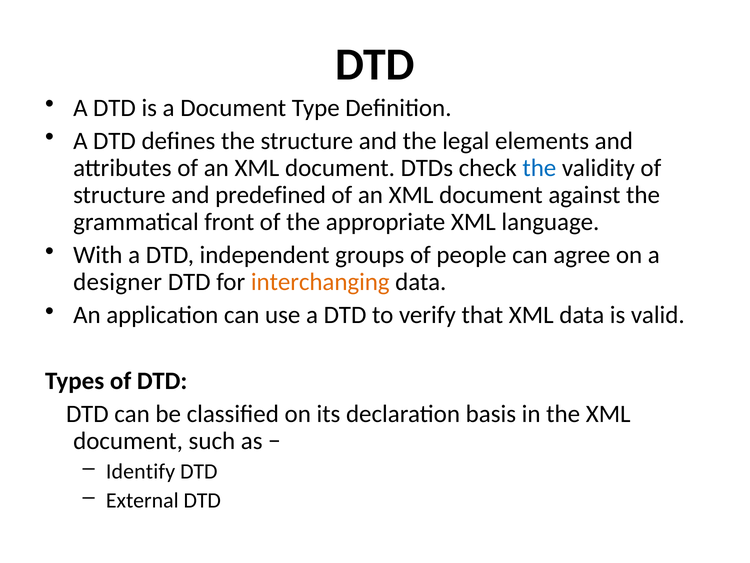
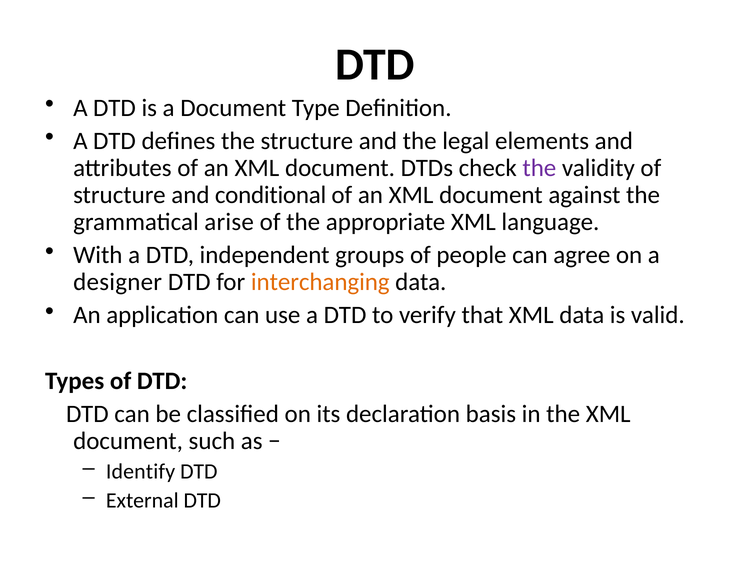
the colour: blue -> purple (539, 168)
predefined: predefined -> conditional (271, 195)
front: front -> arise (229, 222)
